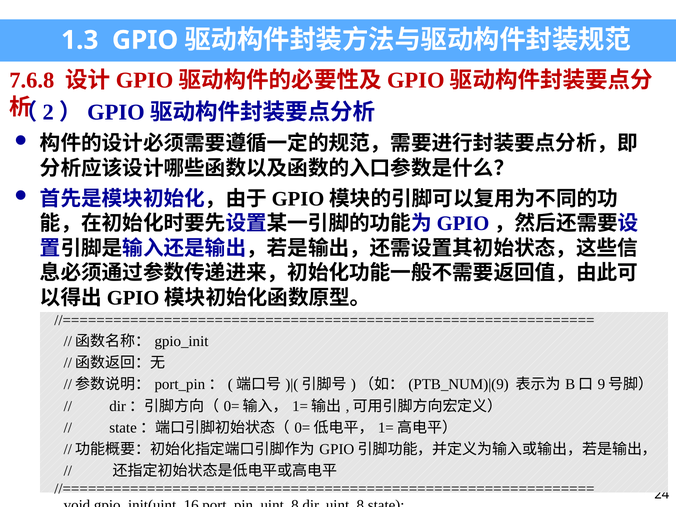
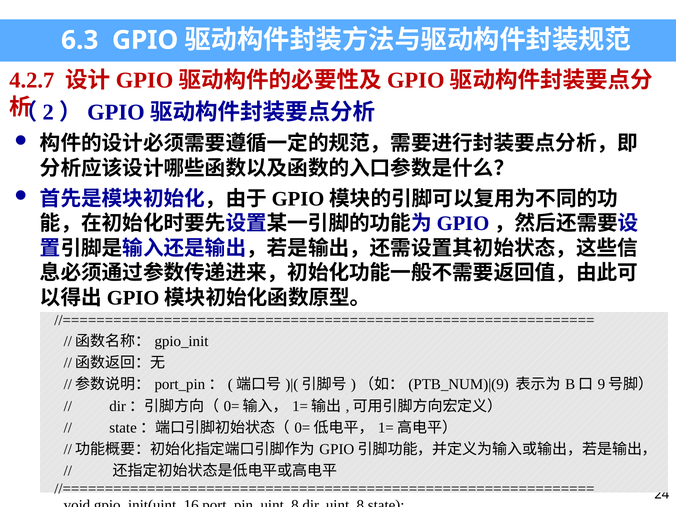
1.3: 1.3 -> 6.3 (80, 40)
7.6.8: 7.6.8 -> 4.2.7 (32, 80)
